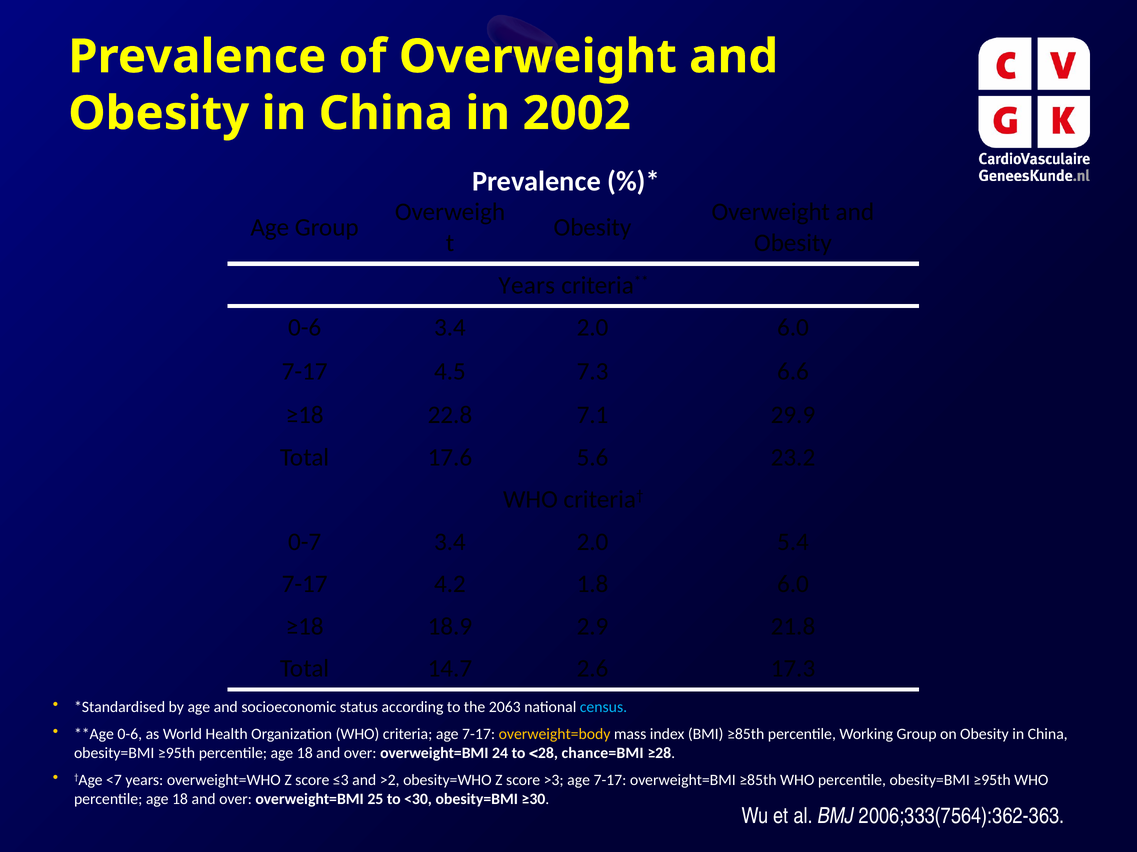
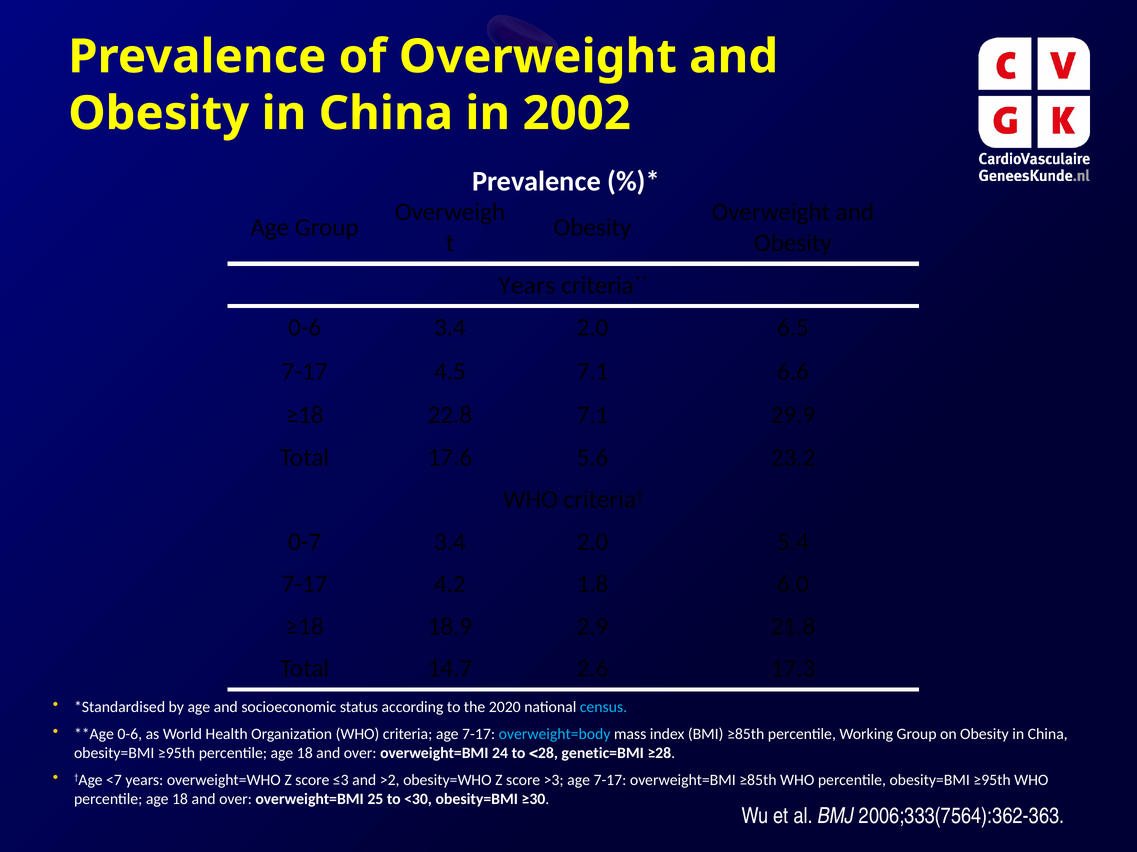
2.0 6.0: 6.0 -> 6.5 (793, 328)
4.5 7.3: 7.3 -> 7.1 (593, 372)
2063: 2063 -> 2020 (505, 708)
overweight=body colour: yellow -> light blue (555, 735)
chance=BMI: chance=BMI -> genetic=BMI (603, 754)
